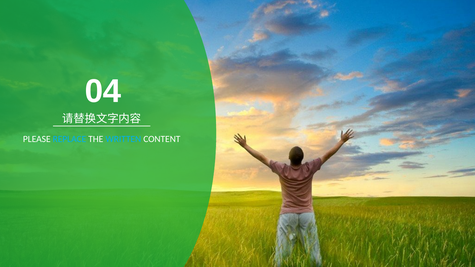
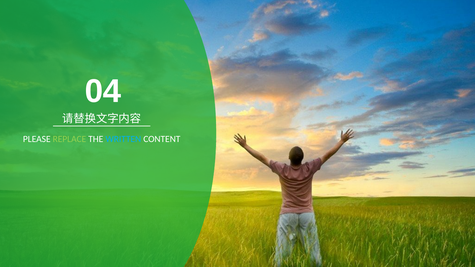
REPLACE colour: light blue -> light green (69, 139)
